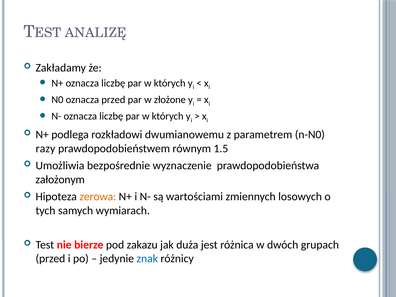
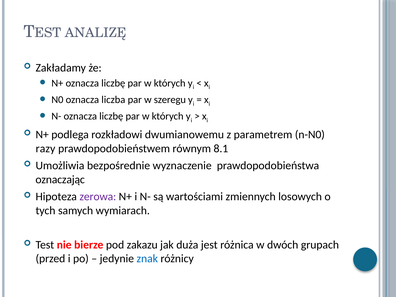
oznacza przed: przed -> liczba (113, 100)
złożone: złożone -> szeregu (170, 100)
1.5: 1.5 -> 8.1 (221, 148)
założonym: założonym -> oznaczając (60, 179)
zerowa colour: orange -> purple (98, 197)
